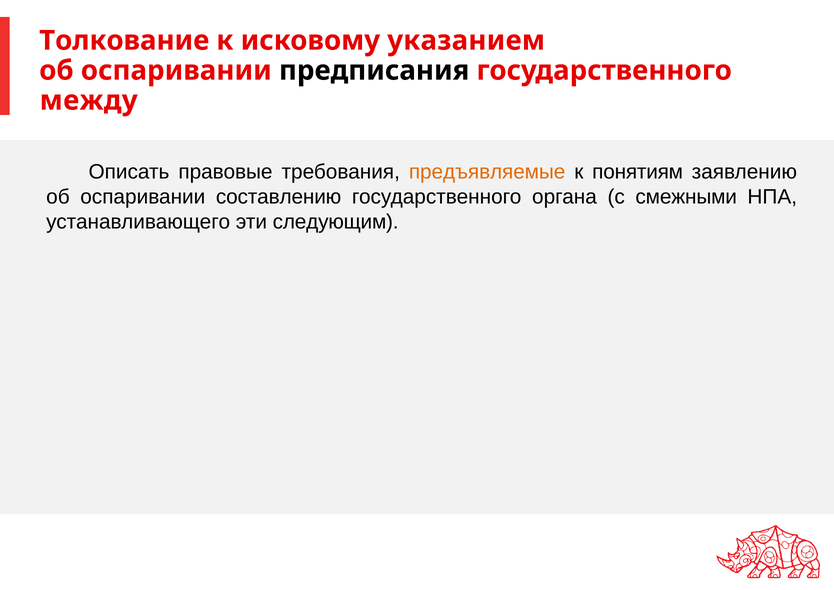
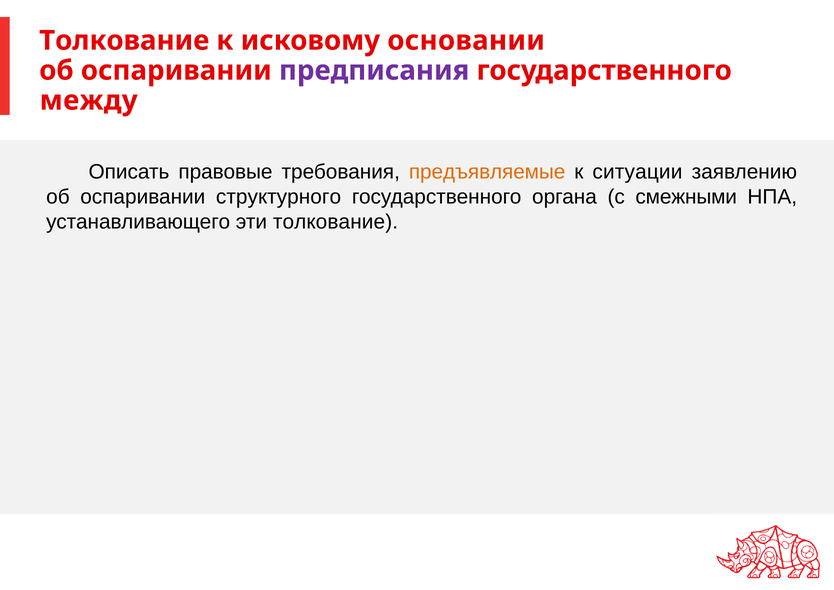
указанием: указанием -> основании (466, 41)
предписания colour: black -> purple (374, 71)
понятиям: понятиям -> ситуации (637, 172)
составлению: составлению -> структурного (279, 197)
эти следующим: следующим -> толкование (335, 222)
